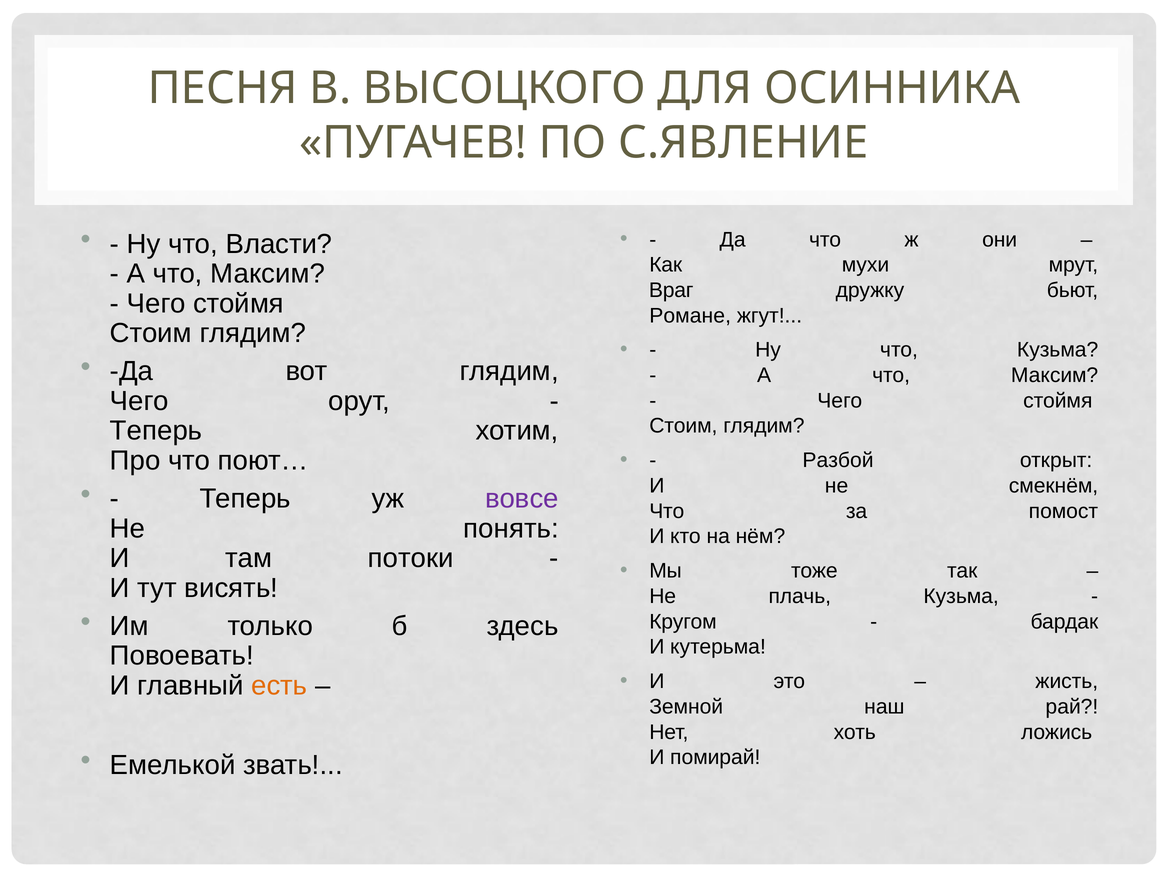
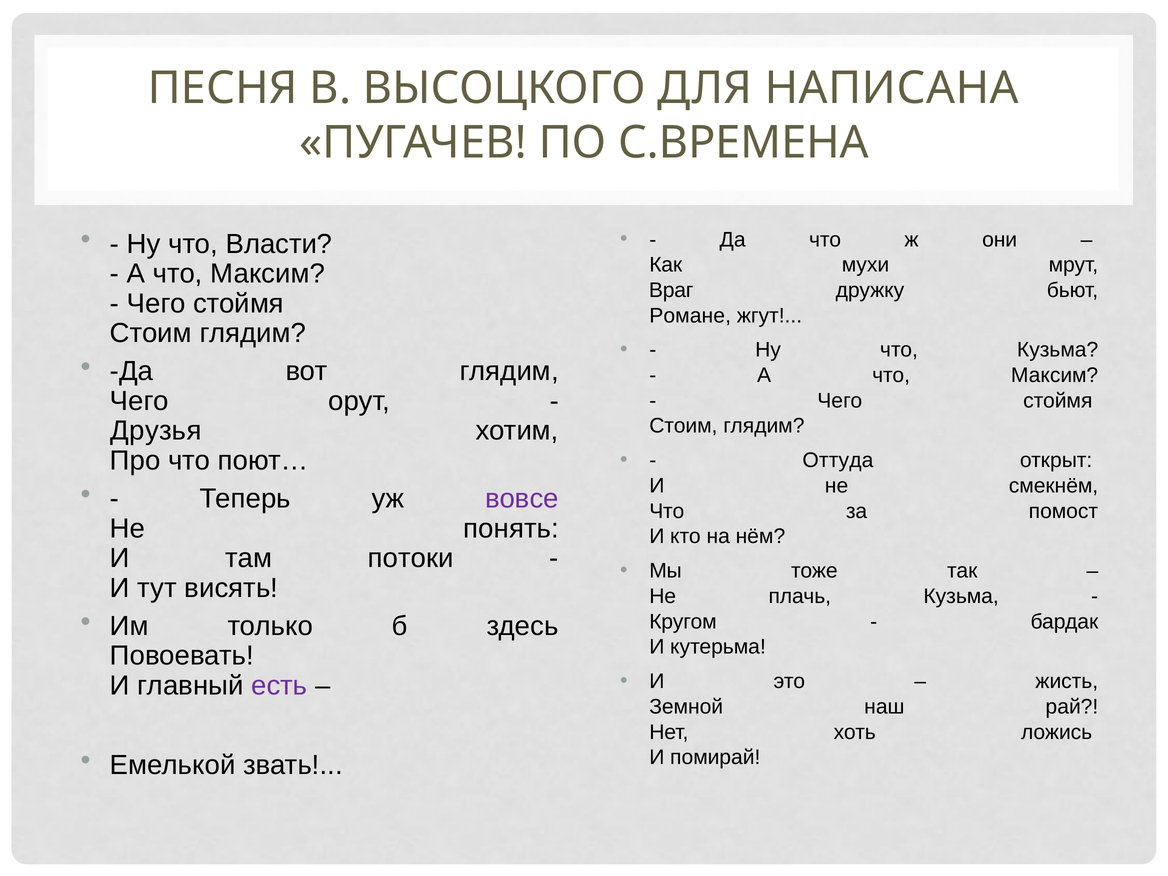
ОСИННИКА: ОСИННИКА -> НАПИСАНА (892, 88)
С.ЯВЛЕНИЕ: С.ЯВЛЕНИЕ -> С.ВРЕМЕНА (743, 143)
Теперь: Теперь -> Друзья (156, 431)
Разбой: Разбой -> Оттуда (838, 460)
есть colour: orange -> purple (279, 686)
